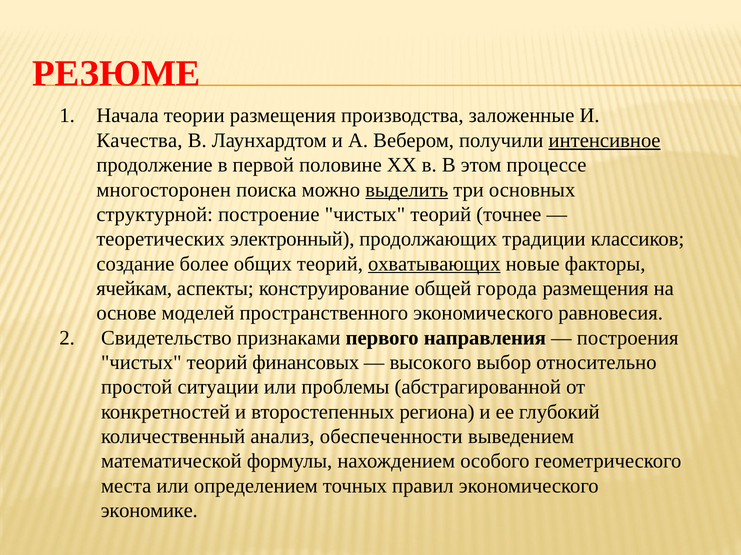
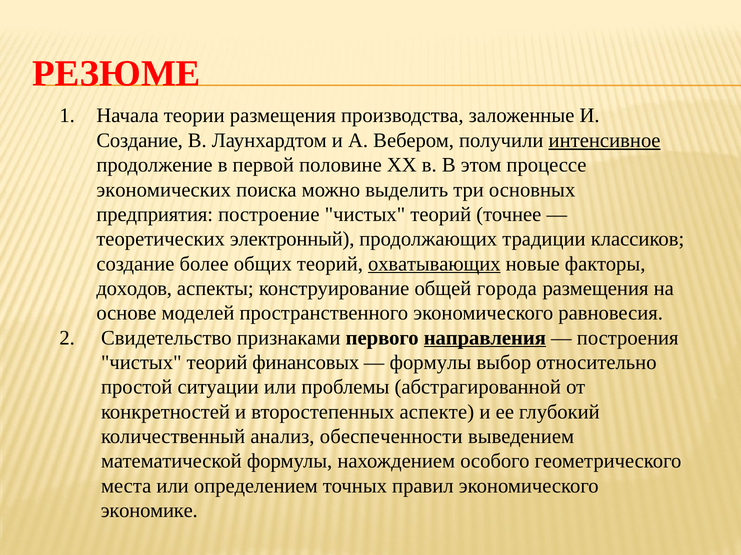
Качества: Качества -> Создание (140, 141)
многосторонен: многосторонен -> экономических (164, 190)
выделить underline: present -> none (407, 190)
структурной: структурной -> предприятия (155, 215)
ячейкам: ячейкам -> доходов (134, 289)
направления underline: none -> present (485, 338)
высокого: высокого -> формулы (430, 363)
региона: региона -> аспекте (437, 412)
